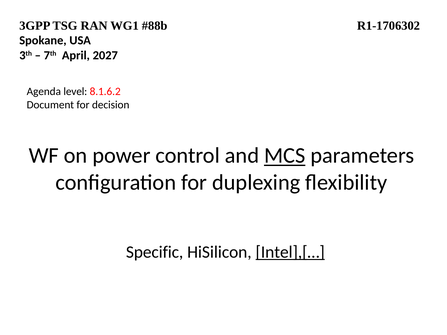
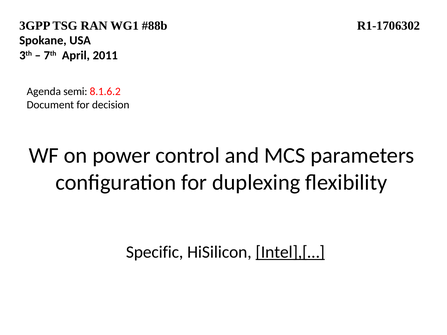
2027: 2027 -> 2011 (105, 55)
level: level -> semi (75, 92)
MCS underline: present -> none (285, 156)
